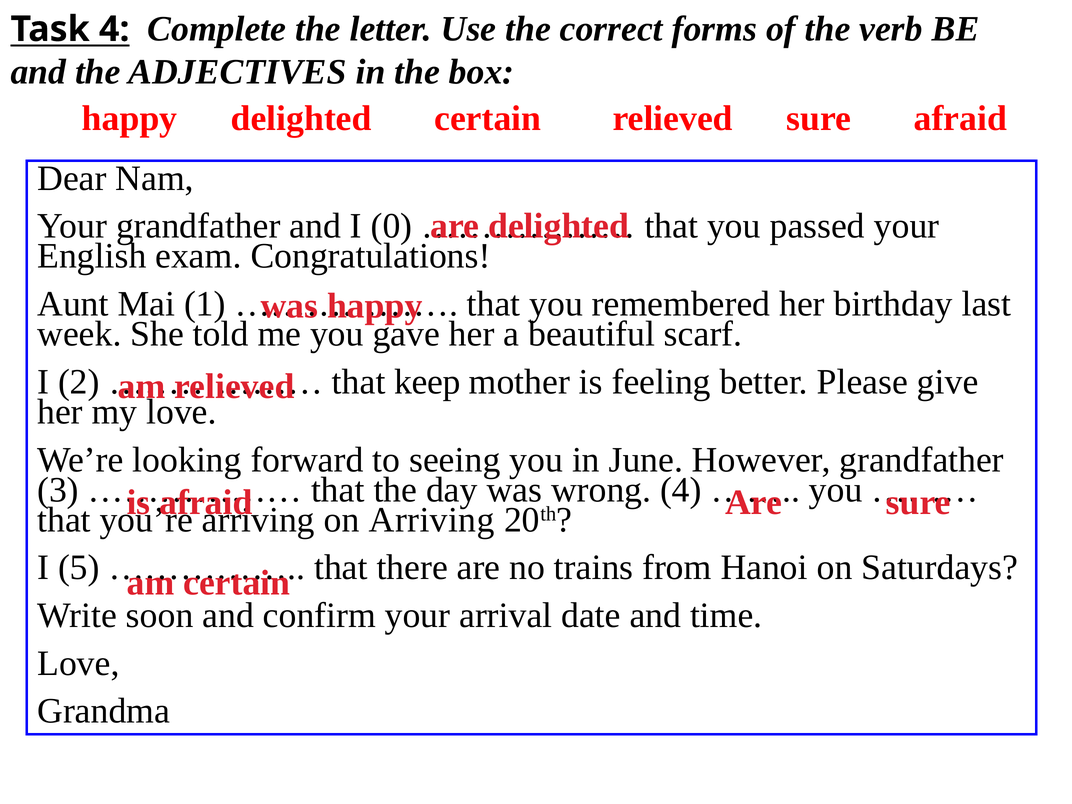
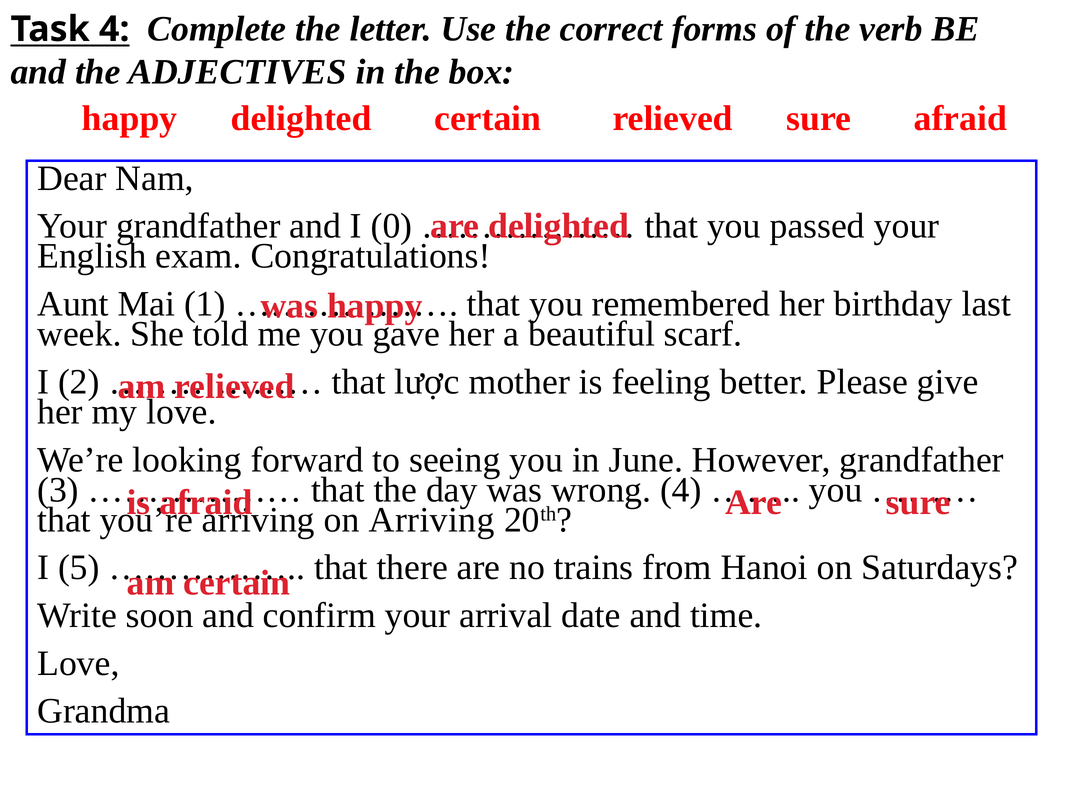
keep: keep -> lược (427, 382)
